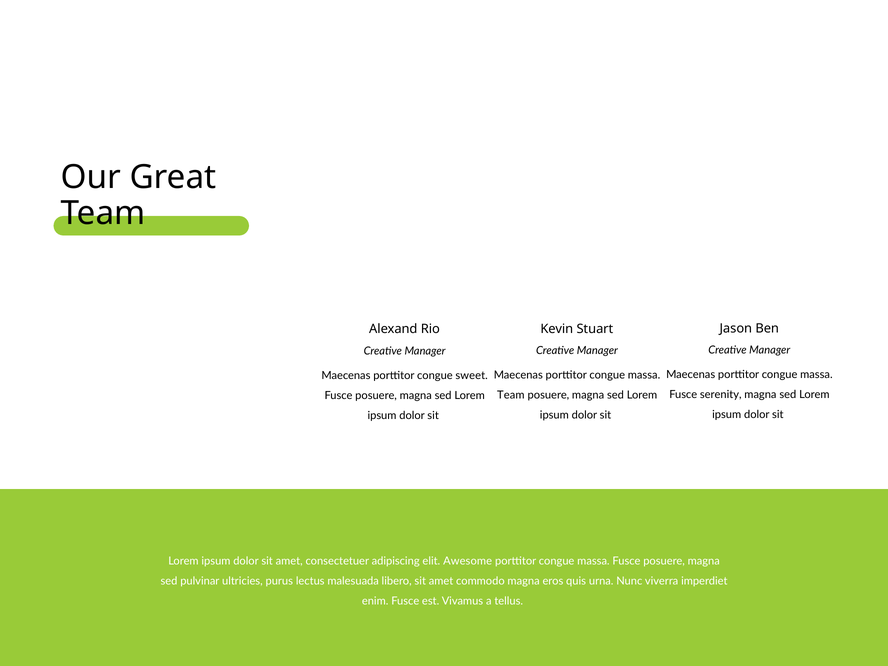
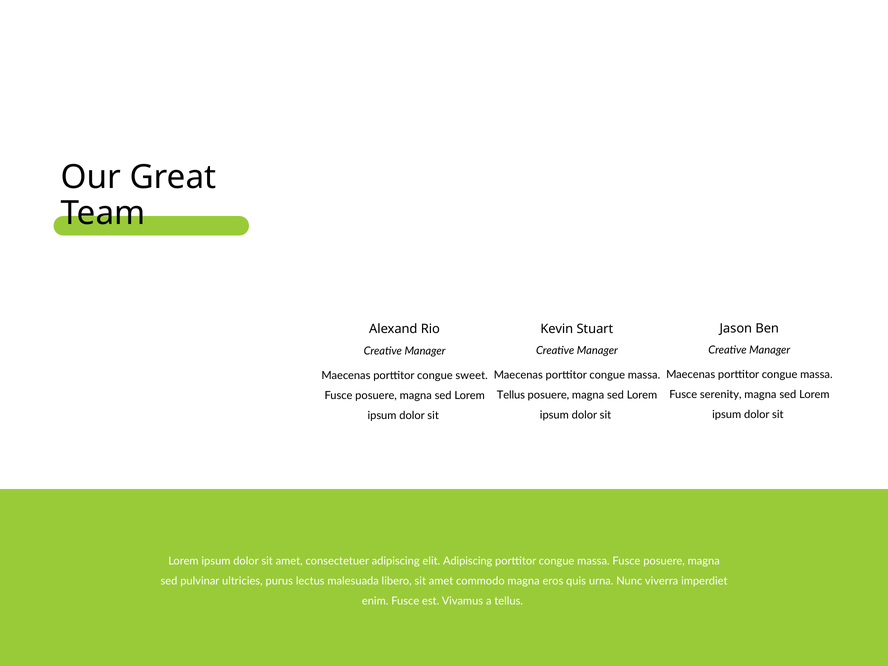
Team: Team -> Tellus (511, 395)
elit Awesome: Awesome -> Adipiscing (468, 561)
